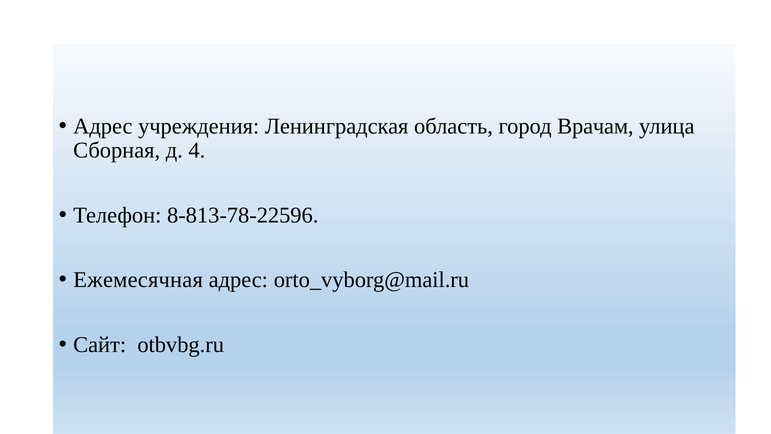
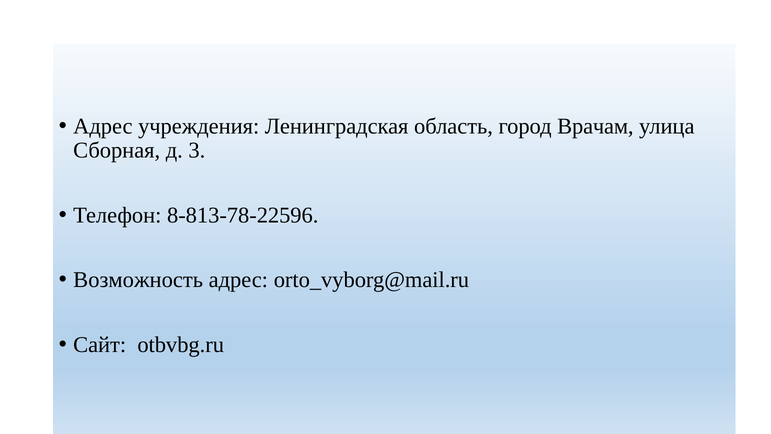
4: 4 -> 3 (197, 150)
Ежемесячная: Ежемесячная -> Возможность (138, 280)
